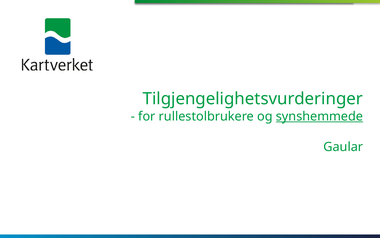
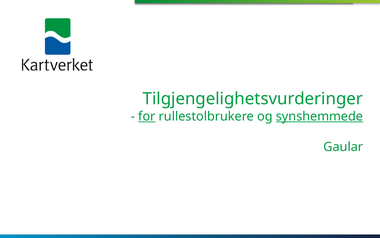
for underline: none -> present (147, 116)
